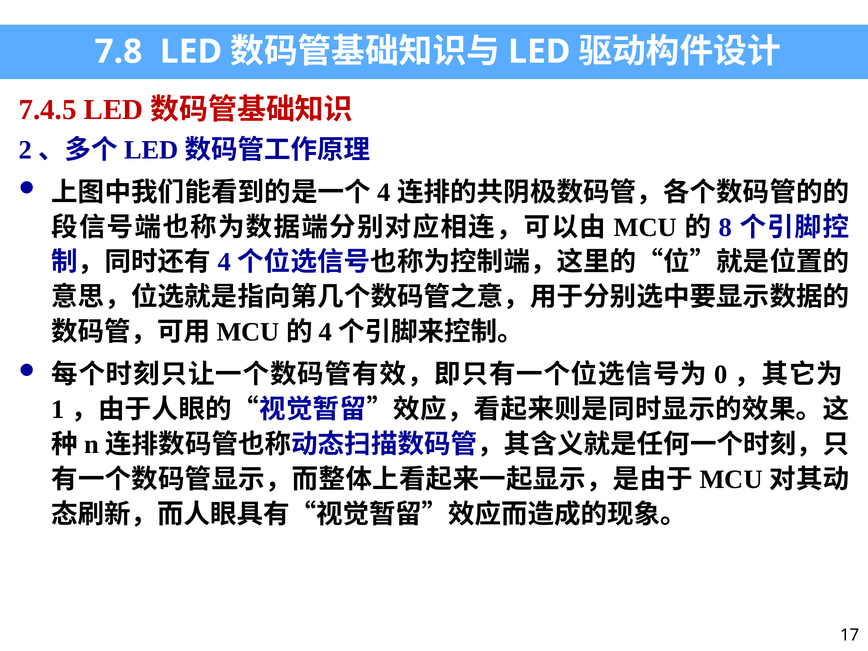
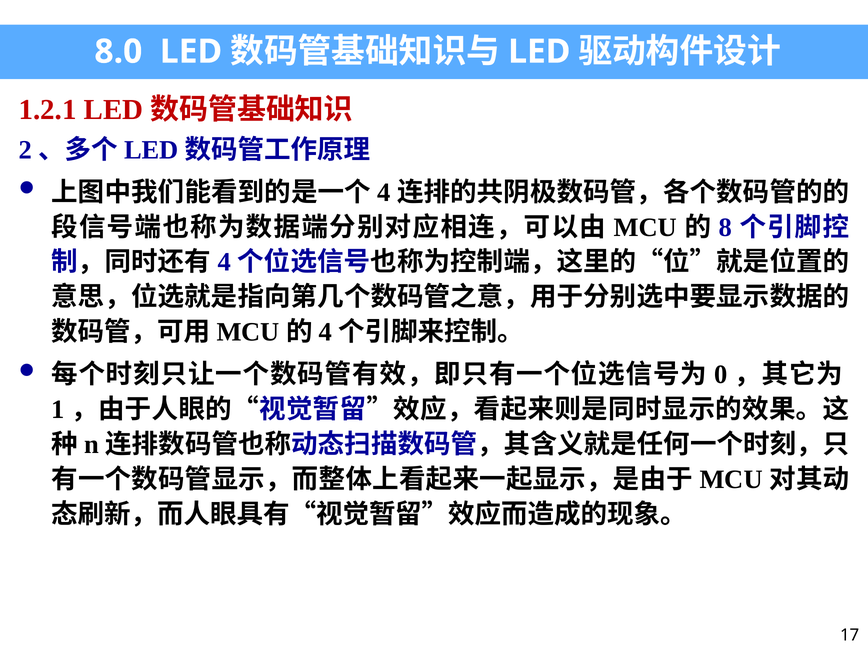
7.8: 7.8 -> 8.0 (118, 52)
7.4.5: 7.4.5 -> 1.2.1 (48, 110)
